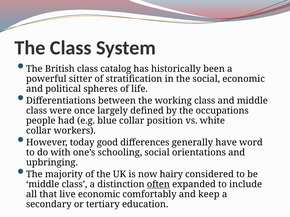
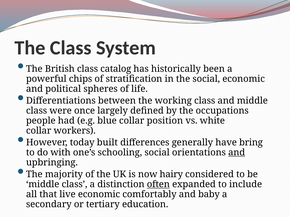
sitter: sitter -> chips (81, 79)
good: good -> built (107, 143)
word: word -> bring (251, 143)
and underline: none -> present (237, 153)
keep: keep -> baby (209, 195)
